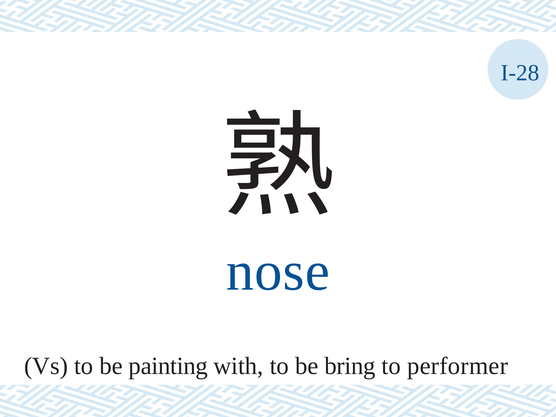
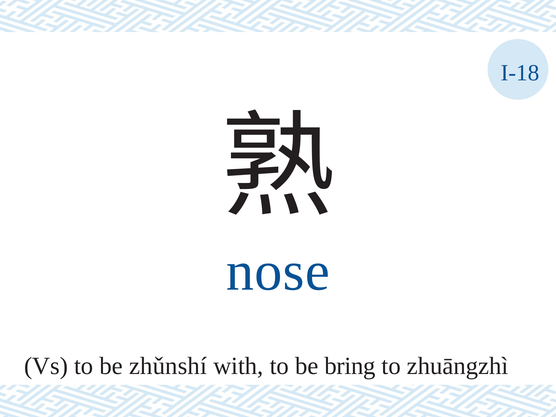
I-28: I-28 -> I-18 (520, 73)
painting: painting -> zhǔnshí (168, 366)
performer: performer -> zhuāngzhì (458, 366)
